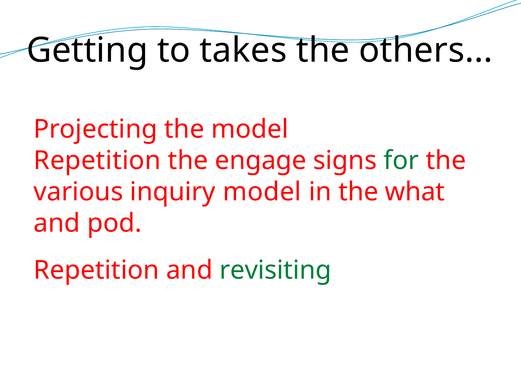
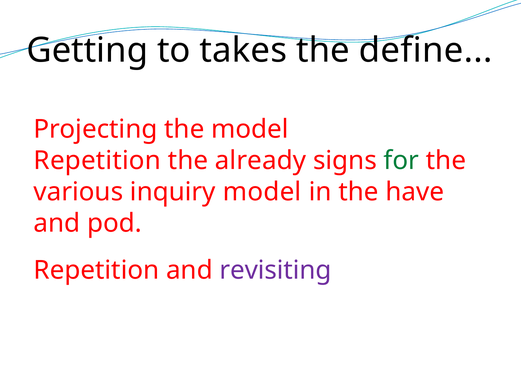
others: others -> define (426, 50)
engage: engage -> already (261, 161)
what: what -> have (415, 192)
revisiting colour: green -> purple (275, 270)
